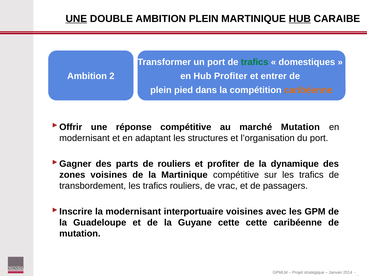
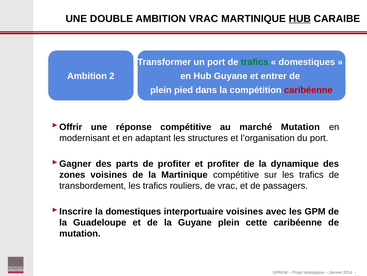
UNE underline: present -> none (76, 19)
AMBITION PLEIN: PLEIN -> VRAC (204, 19)
Hub Profiter: Profiter -> Guyane (231, 76)
caribéenne colour: orange -> red (308, 90)
de rouliers: rouliers -> profiter (174, 163)
la modernisant: modernisant -> domestiques (133, 211)
Guyane cette: cette -> plein (229, 222)
